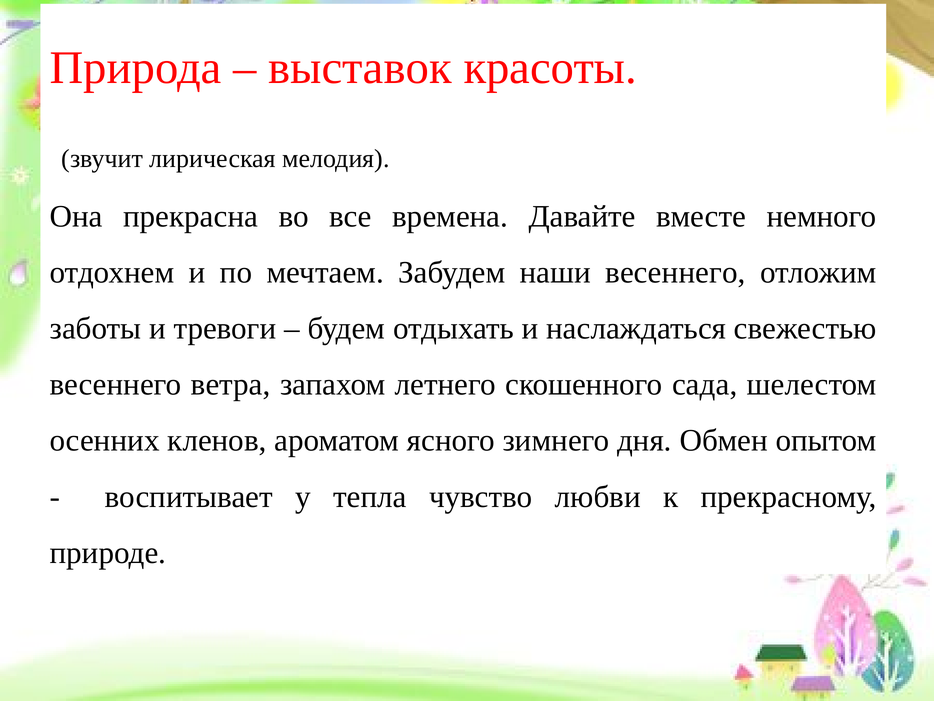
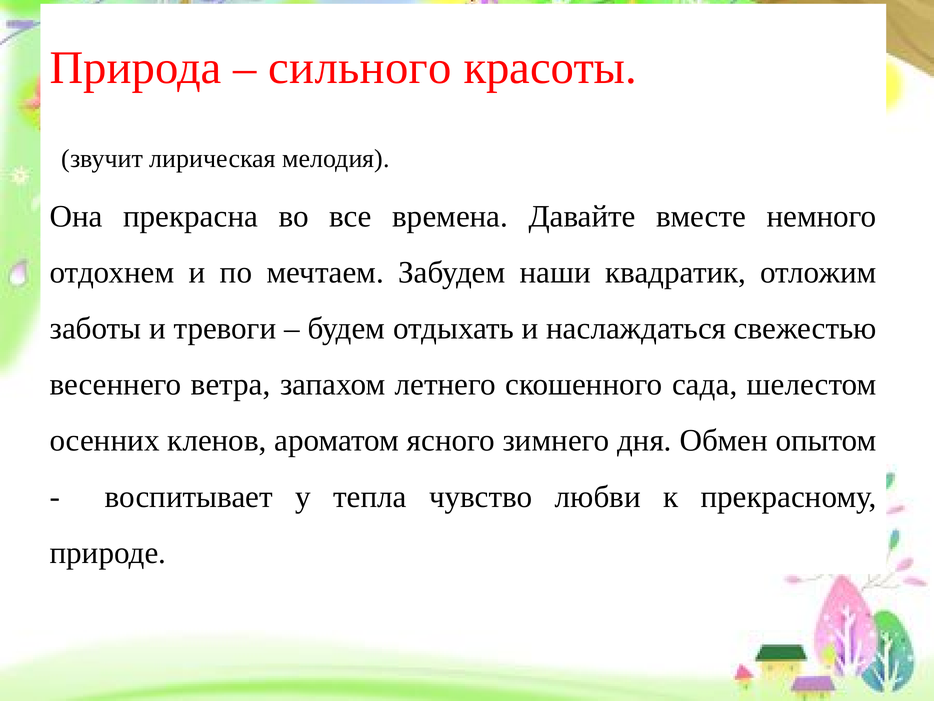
выставок: выставок -> сильного (360, 68)
наши весеннего: весеннего -> квадратик (676, 272)
